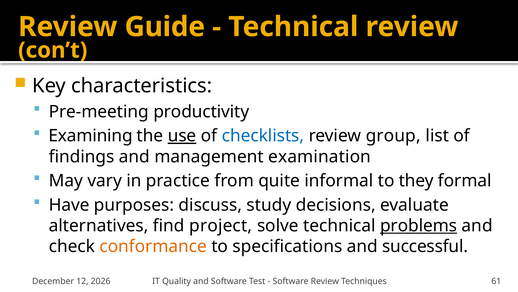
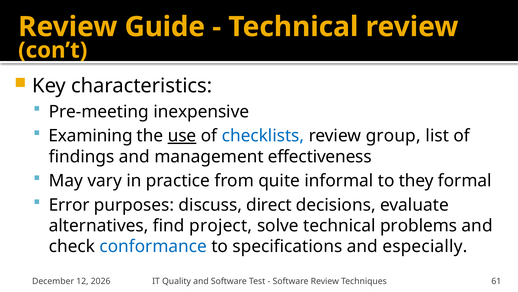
productivity: productivity -> inexpensive (201, 111)
examination: examination -> effectiveness (320, 156)
Have: Have -> Error (69, 205)
study: study -> direct (269, 205)
problems underline: present -> none (419, 225)
conformance colour: orange -> blue (153, 246)
successful: successful -> especially (425, 246)
